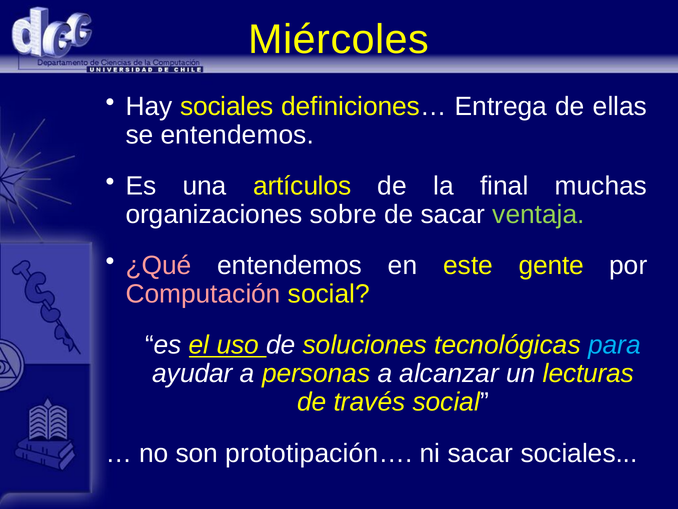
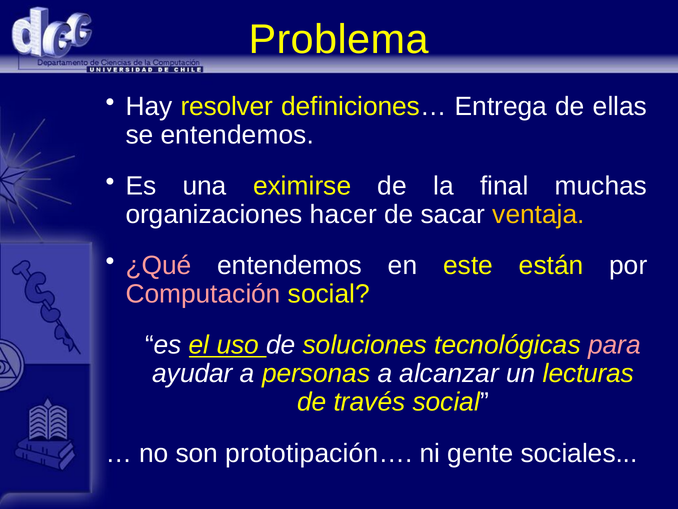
Miércoles: Miércoles -> Problema (339, 40)
Hay sociales: sociales -> resolver (227, 106)
artículos: artículos -> eximirse (302, 186)
sobre: sobre -> hacer (343, 214)
ventaja colour: light green -> yellow (539, 214)
gente: gente -> están (551, 265)
para colour: light blue -> pink (615, 345)
ni sacar: sacar -> gente (480, 453)
